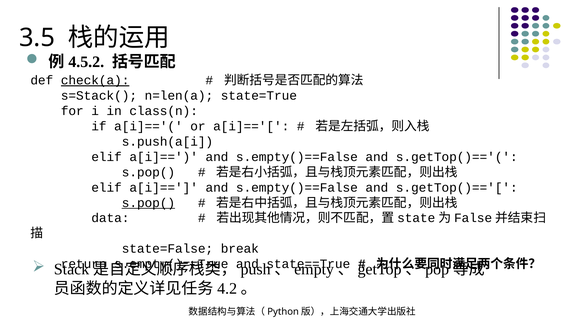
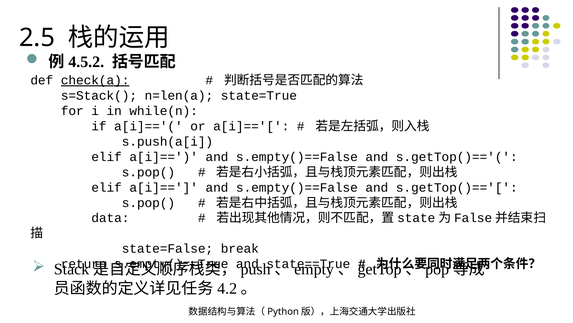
3.5: 3.5 -> 2.5 (37, 38)
class(n: class(n -> while(n (164, 111)
s.pop( underline: present -> none (148, 202)
